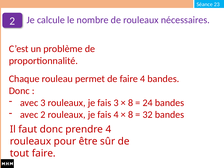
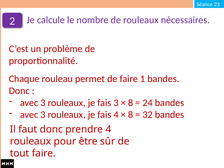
faire 4: 4 -> 1 (143, 79)
2: 2 -> 3 (43, 115)
